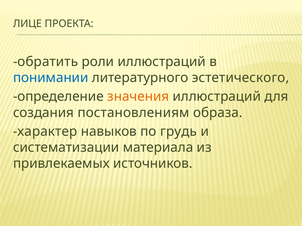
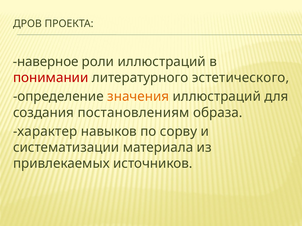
ЛИЦЕ: ЛИЦЕ -> ДРОВ (27, 24)
обратить: обратить -> наверное (46, 62)
понимании colour: blue -> red (51, 78)
грудь: грудь -> сорву (179, 132)
